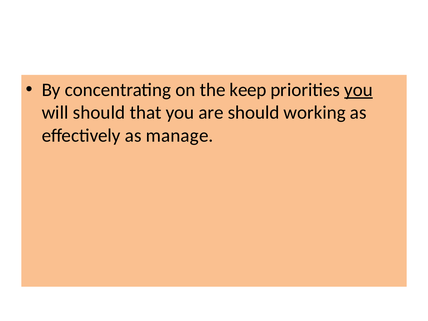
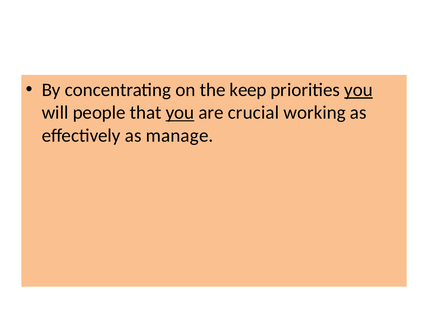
will should: should -> people (99, 113)
you underline: none -> present (180, 113)
are should: should -> crucial (253, 113)
